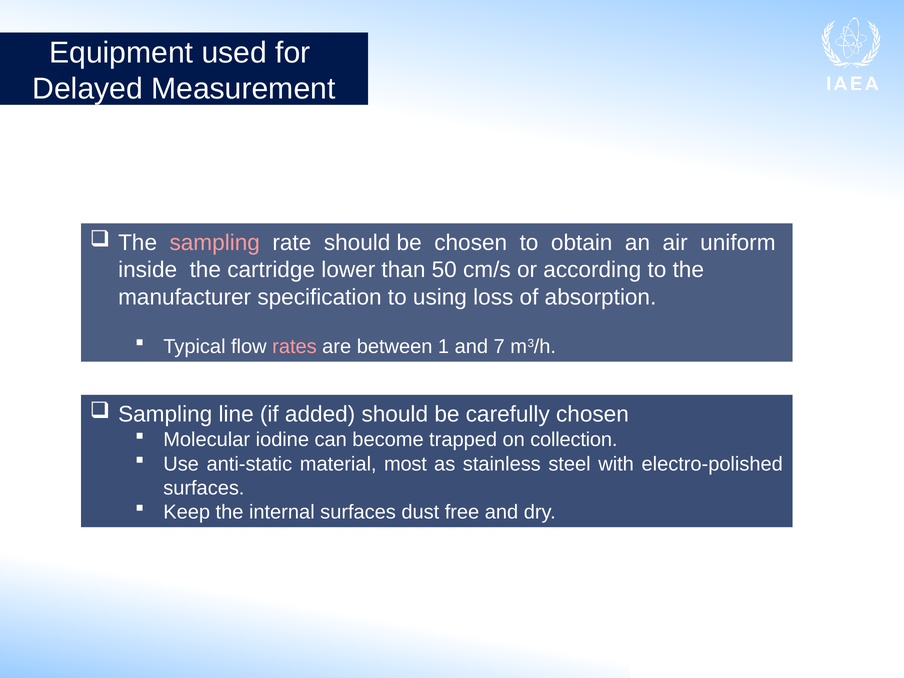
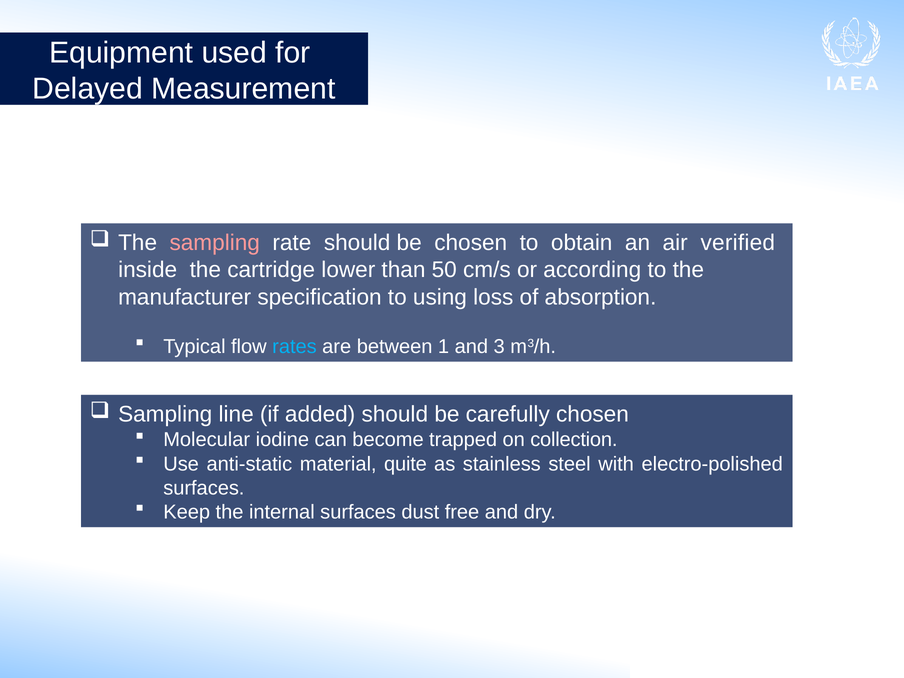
uniform: uniform -> verified (738, 243)
rates colour: pink -> light blue (294, 347)
7: 7 -> 3 (499, 347)
most: most -> quite (405, 464)
